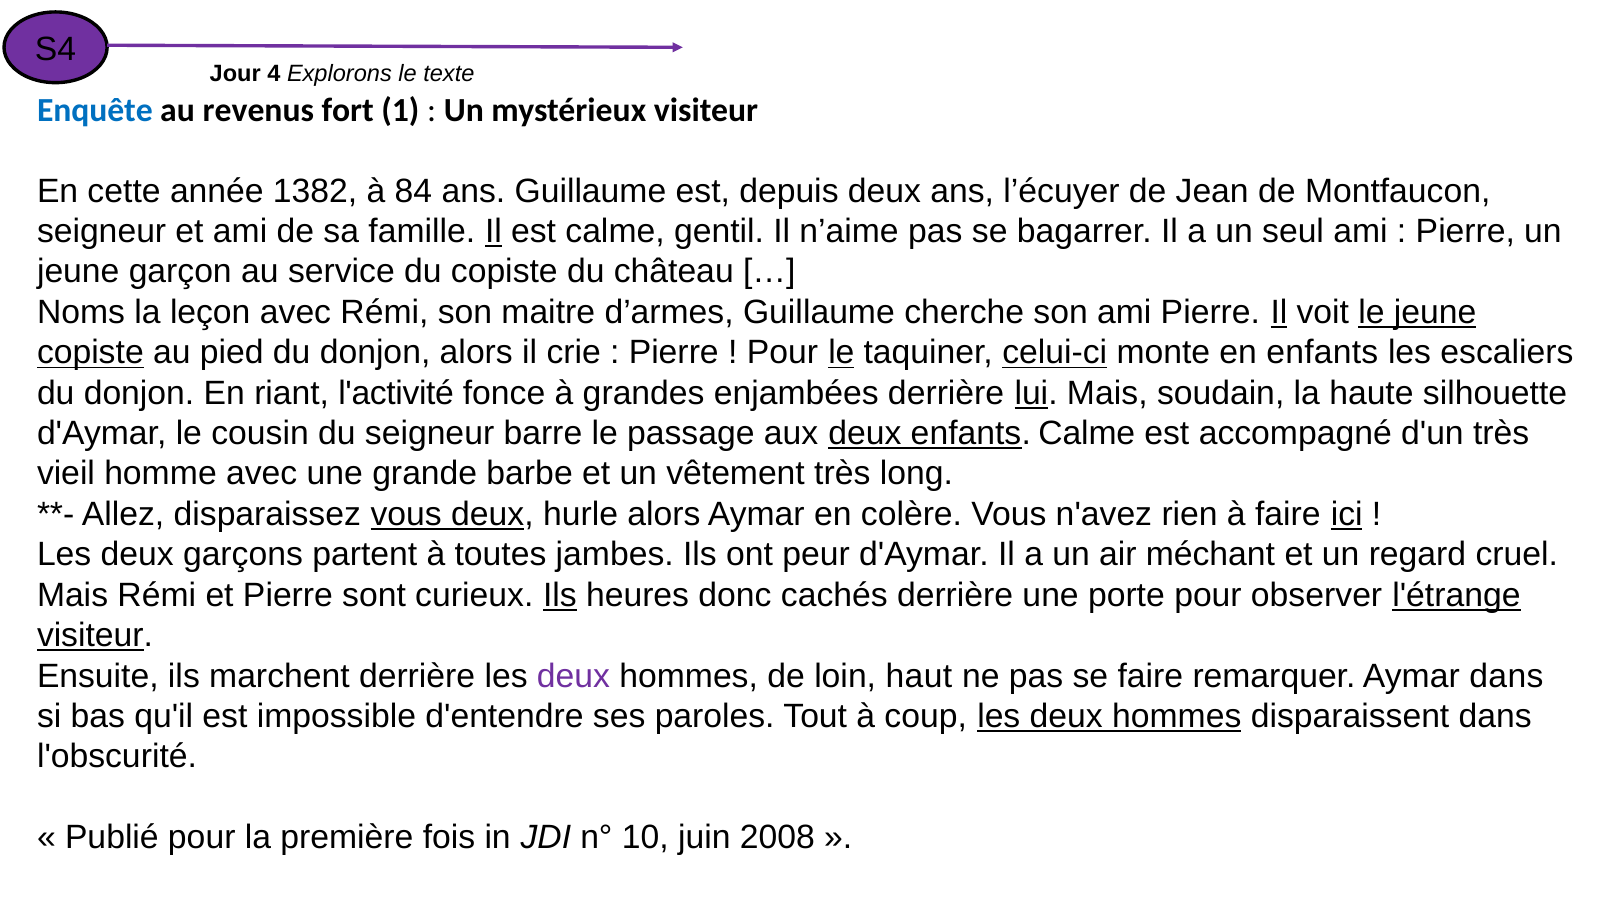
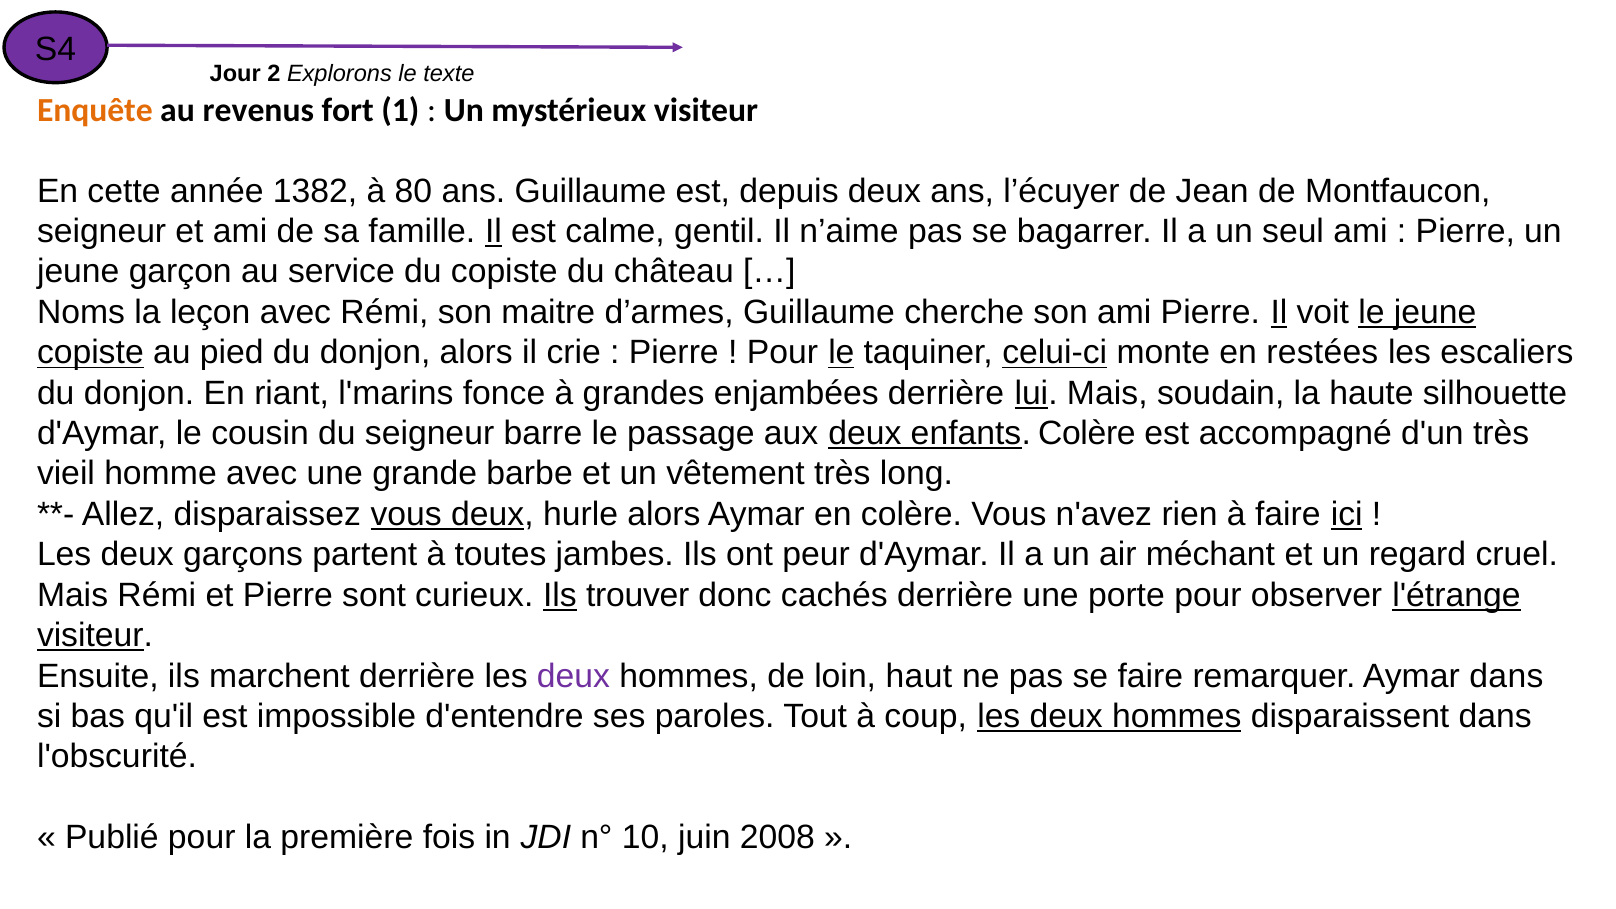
4: 4 -> 2 (274, 74)
Enquête colour: blue -> orange (95, 110)
84: 84 -> 80 (413, 191)
en enfants: enfants -> restées (1322, 353)
l'activité: l'activité -> l'marins (396, 393)
enfants Calme: Calme -> Colère (1087, 433)
heures: heures -> trouver (638, 595)
